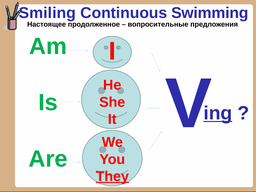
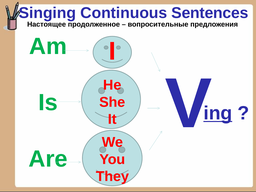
Smiling: Smiling -> Singing (47, 13)
Swimming: Swimming -> Sentences (210, 13)
They underline: present -> none (112, 176)
